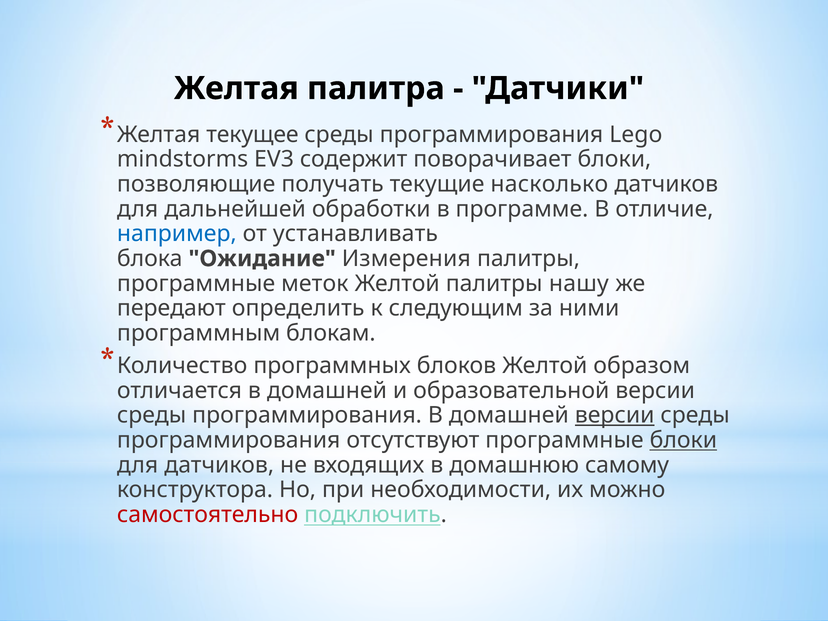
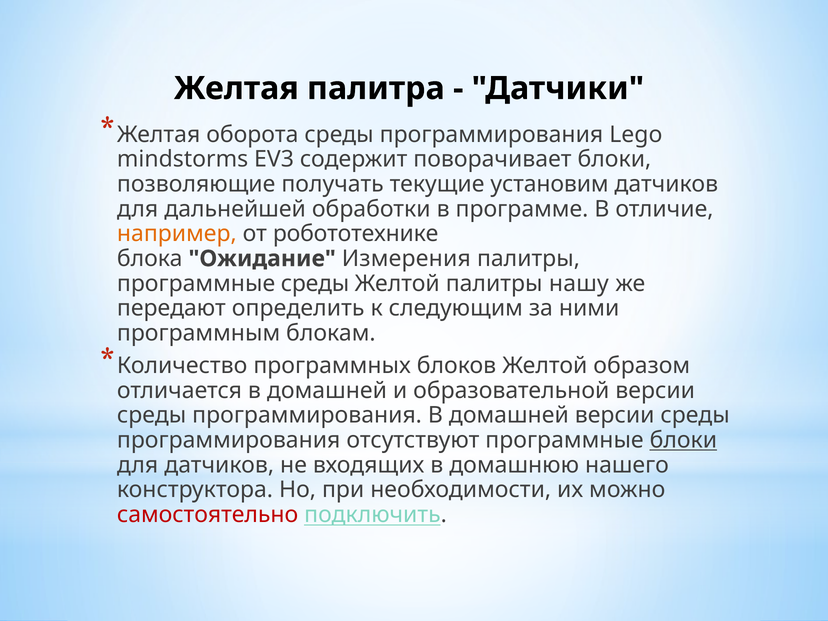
текущее: текущее -> оборота (252, 134)
насколько: насколько -> установим (550, 184)
например colour: blue -> orange (177, 234)
устанавливать: устанавливать -> робототехнике (356, 234)
программные меток: меток -> среды (315, 283)
версии underline: present -> none (615, 415)
самому: самому -> нашего (627, 465)
